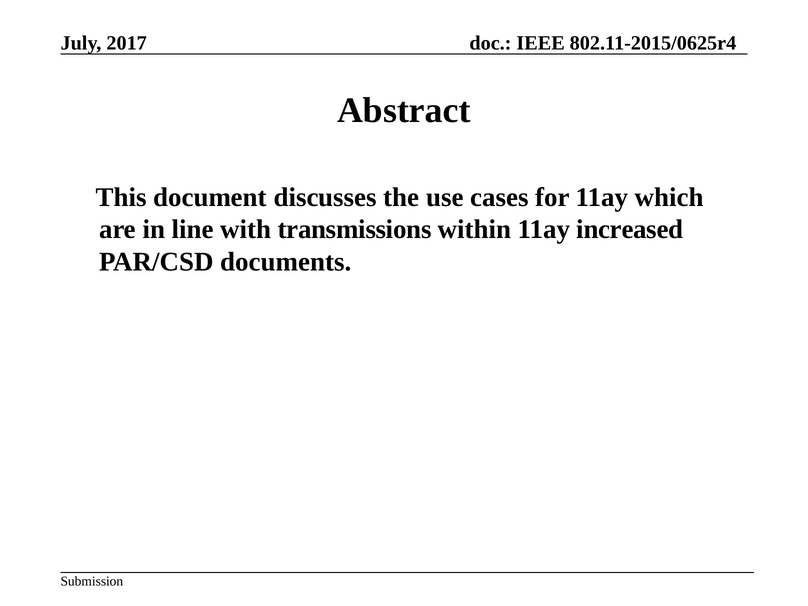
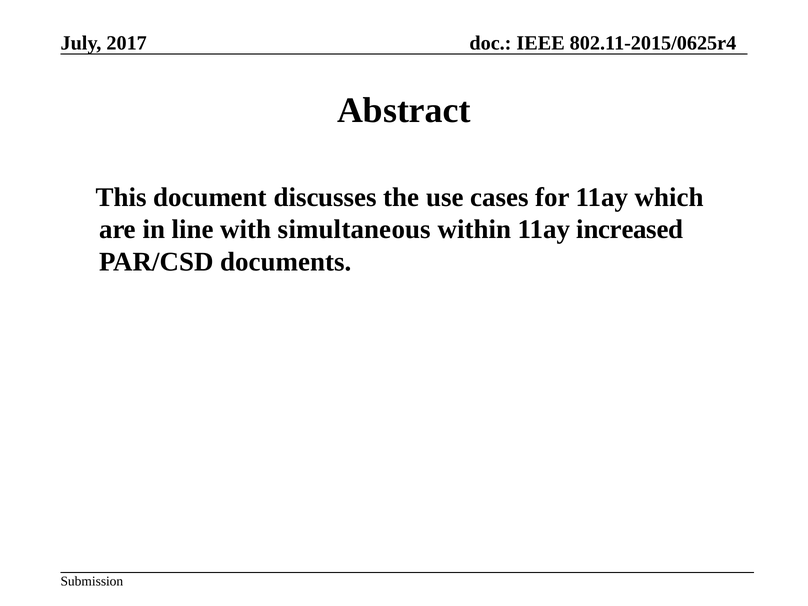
transmissions: transmissions -> simultaneous (354, 230)
